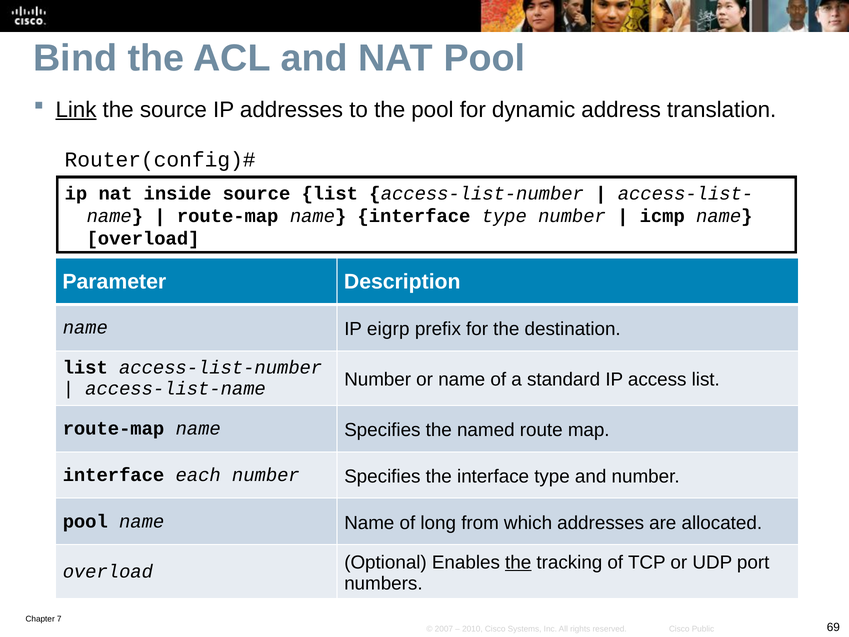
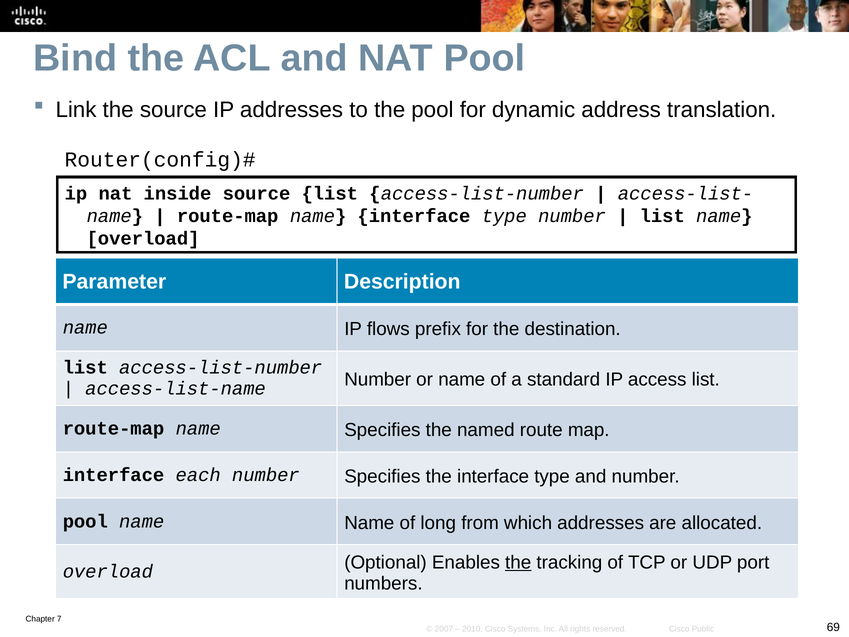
Link underline: present -> none (76, 110)
icmp: icmp -> list (662, 216)
eigrp: eigrp -> flows (388, 329)
